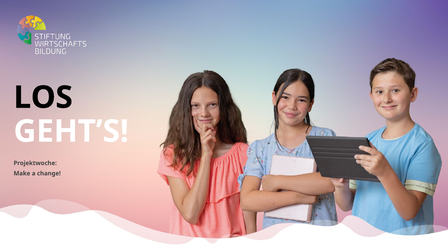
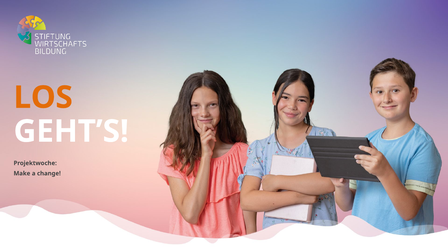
LOS colour: black -> orange (43, 98)
